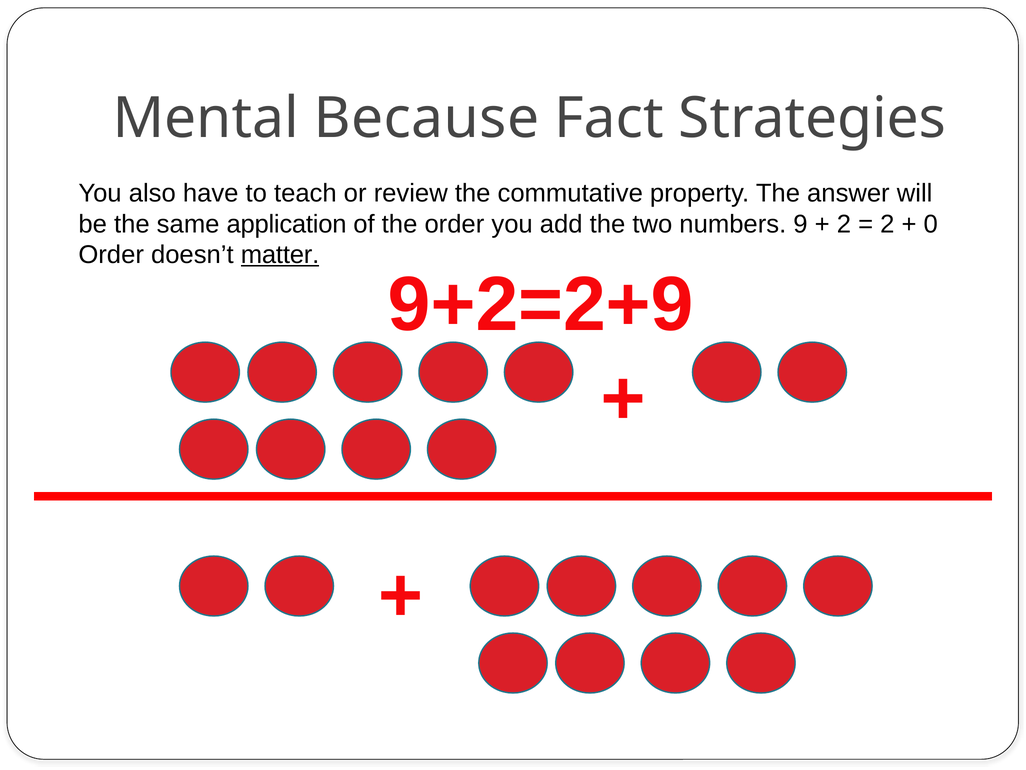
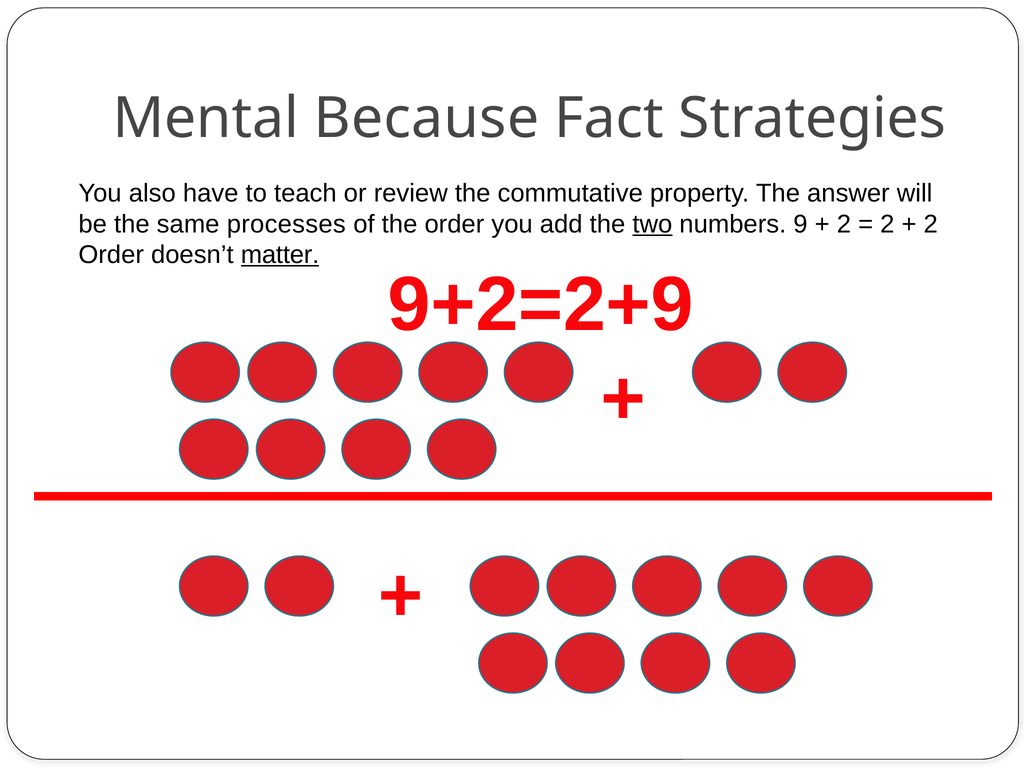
application: application -> processes (286, 224)
two underline: none -> present (652, 224)
0: 0 -> 2 (931, 224)
